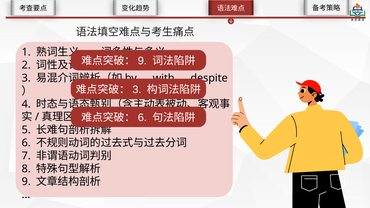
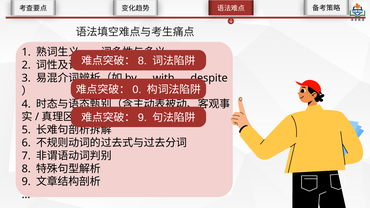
9: 9 -> 8 (142, 61)
3: 3 -> 0 (137, 90)
6: 6 -> 9 (142, 118)
